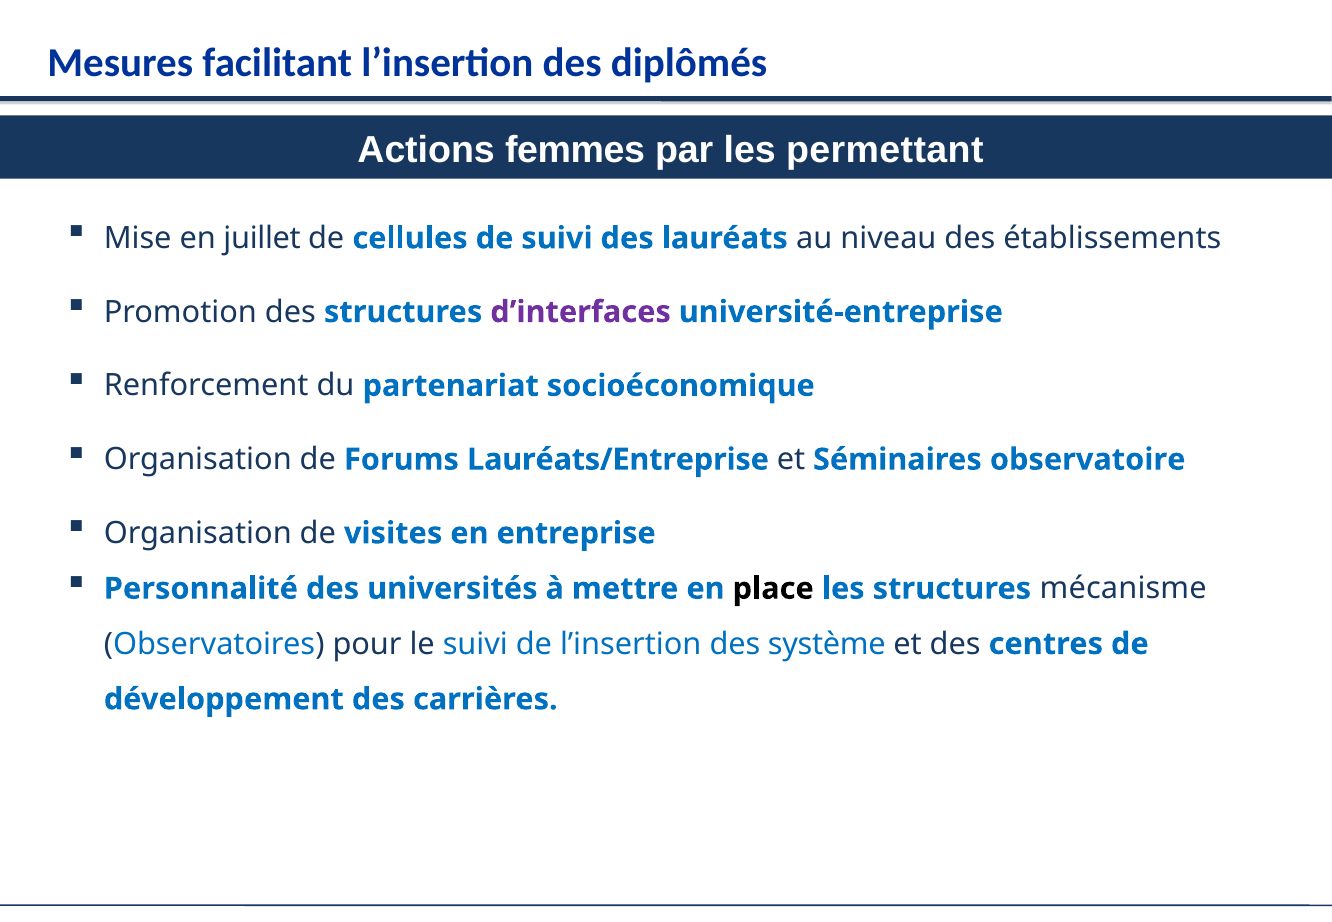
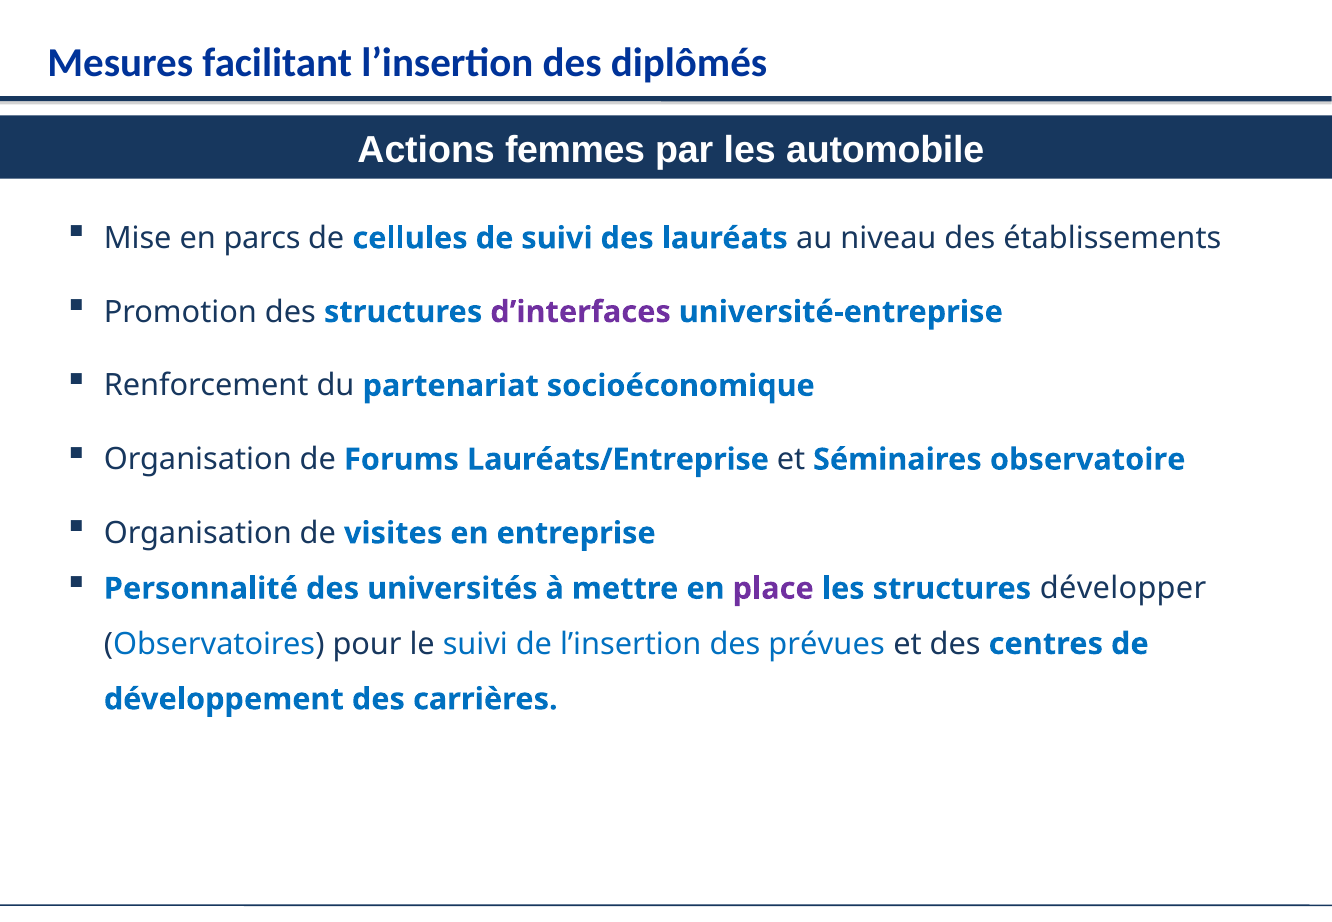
permettant: permettant -> automobile (885, 150)
juillet: juillet -> parcs (262, 238)
place colour: black -> purple (773, 589)
mécanisme: mécanisme -> développer (1123, 589)
système: système -> prévues (827, 644)
